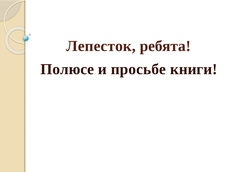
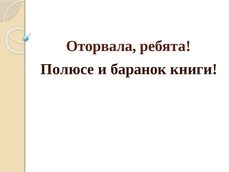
Лепесток: Лепесток -> Оторвала (101, 46)
просьбе: просьбе -> баранок (139, 69)
